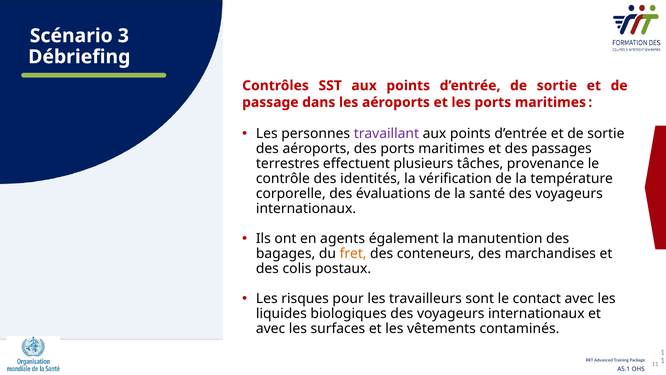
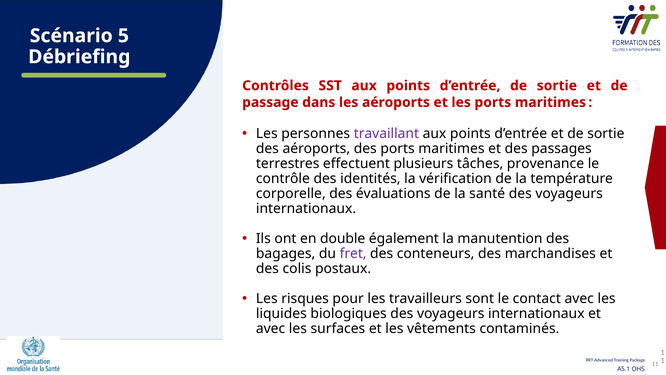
3: 3 -> 5 (123, 36)
agents: agents -> double (343, 239)
fret colour: orange -> purple (353, 254)
